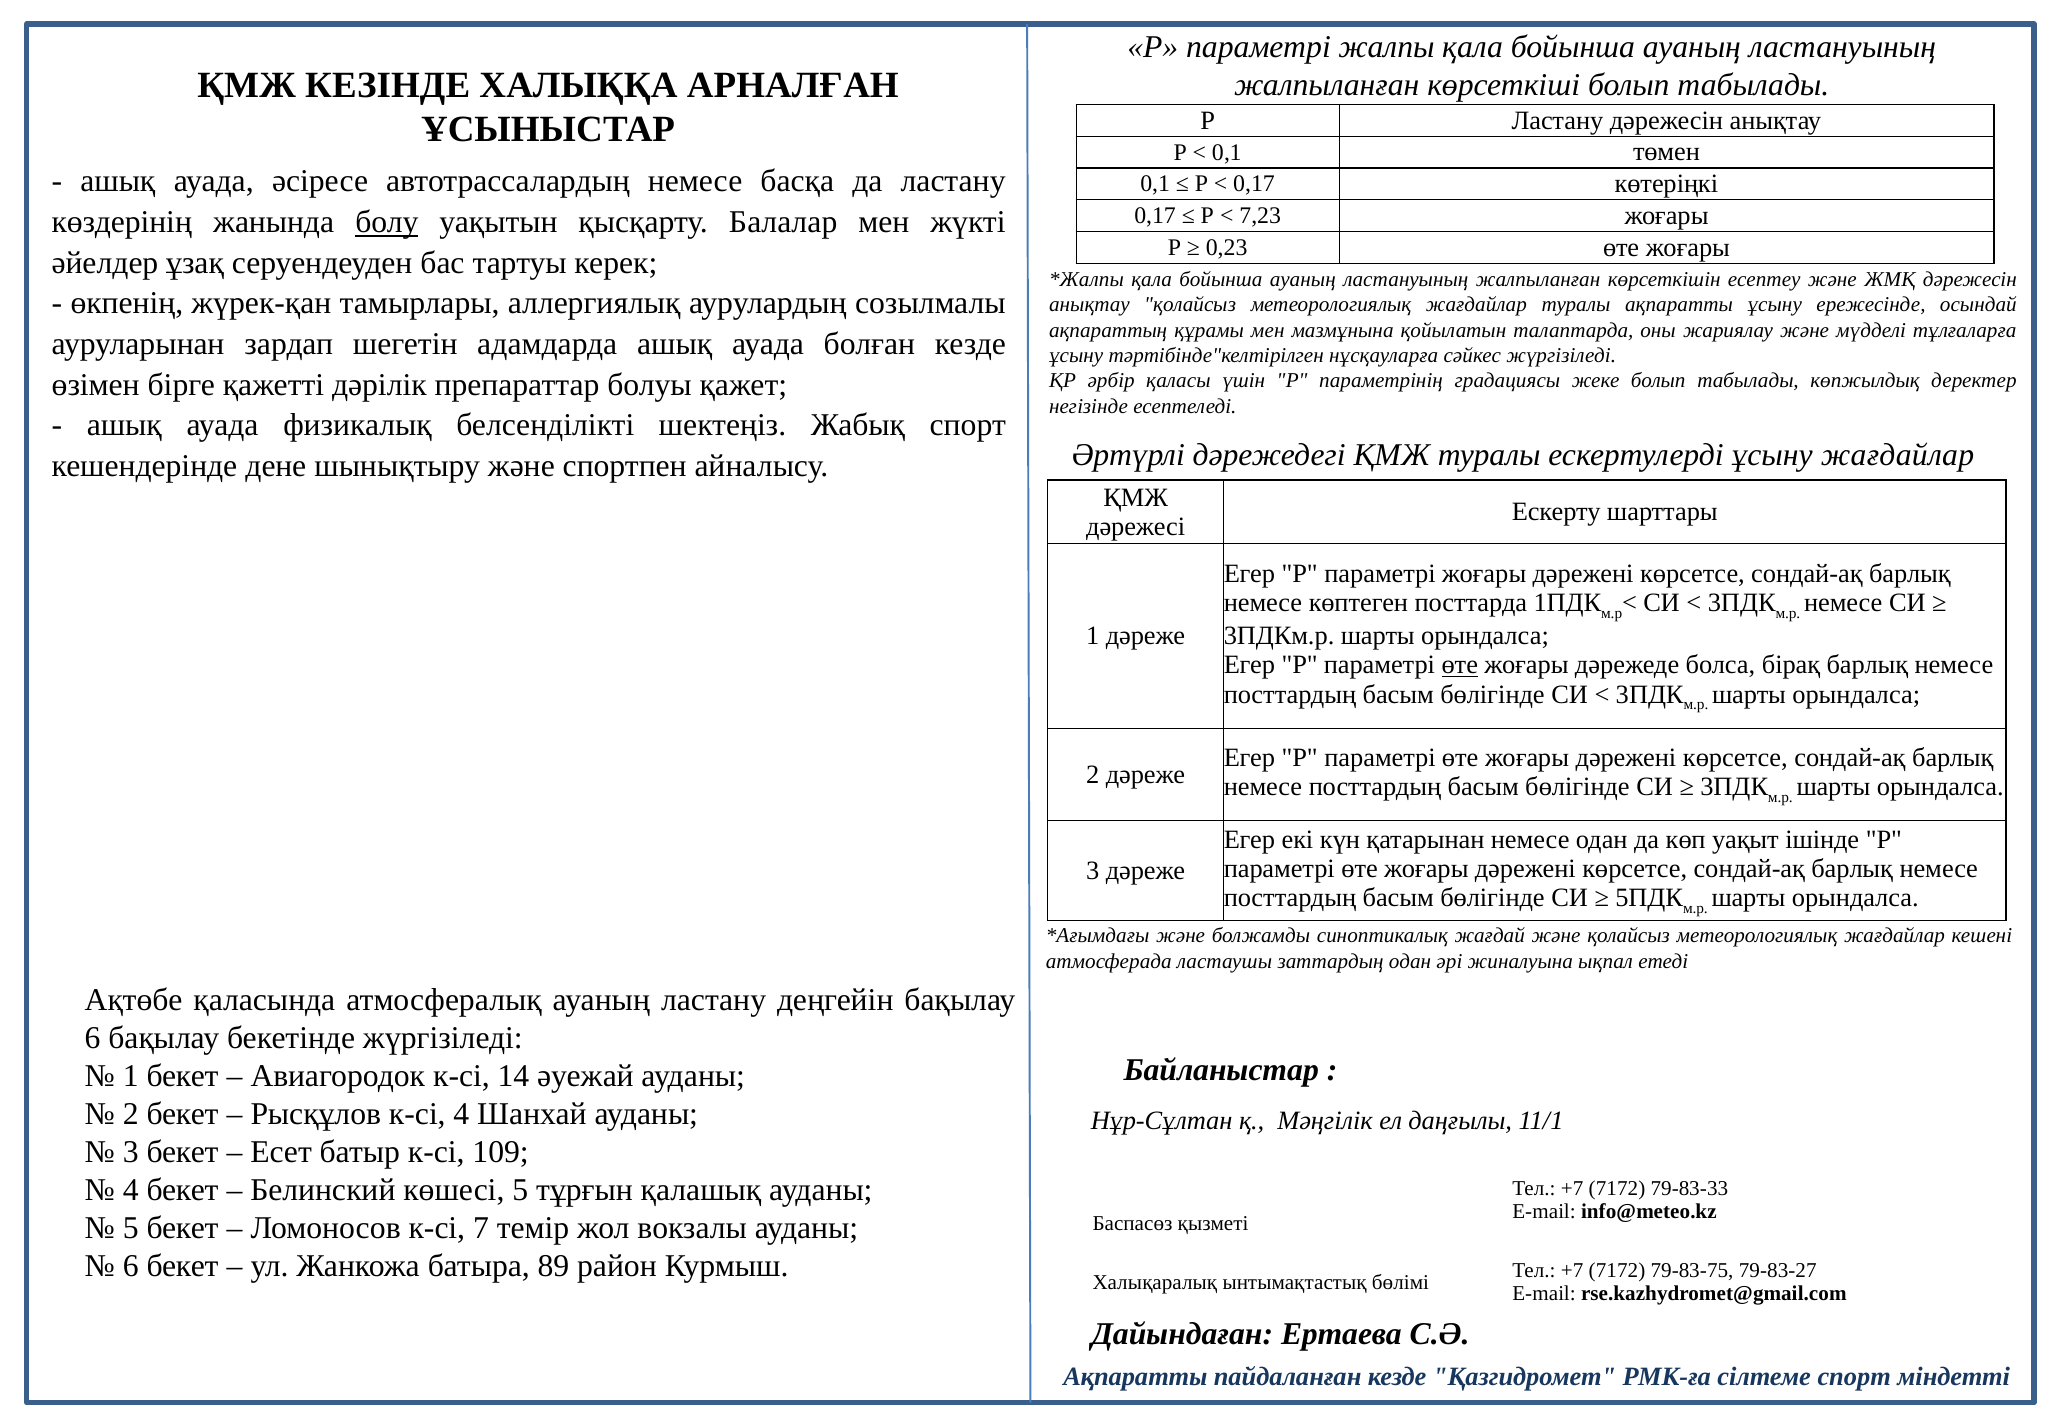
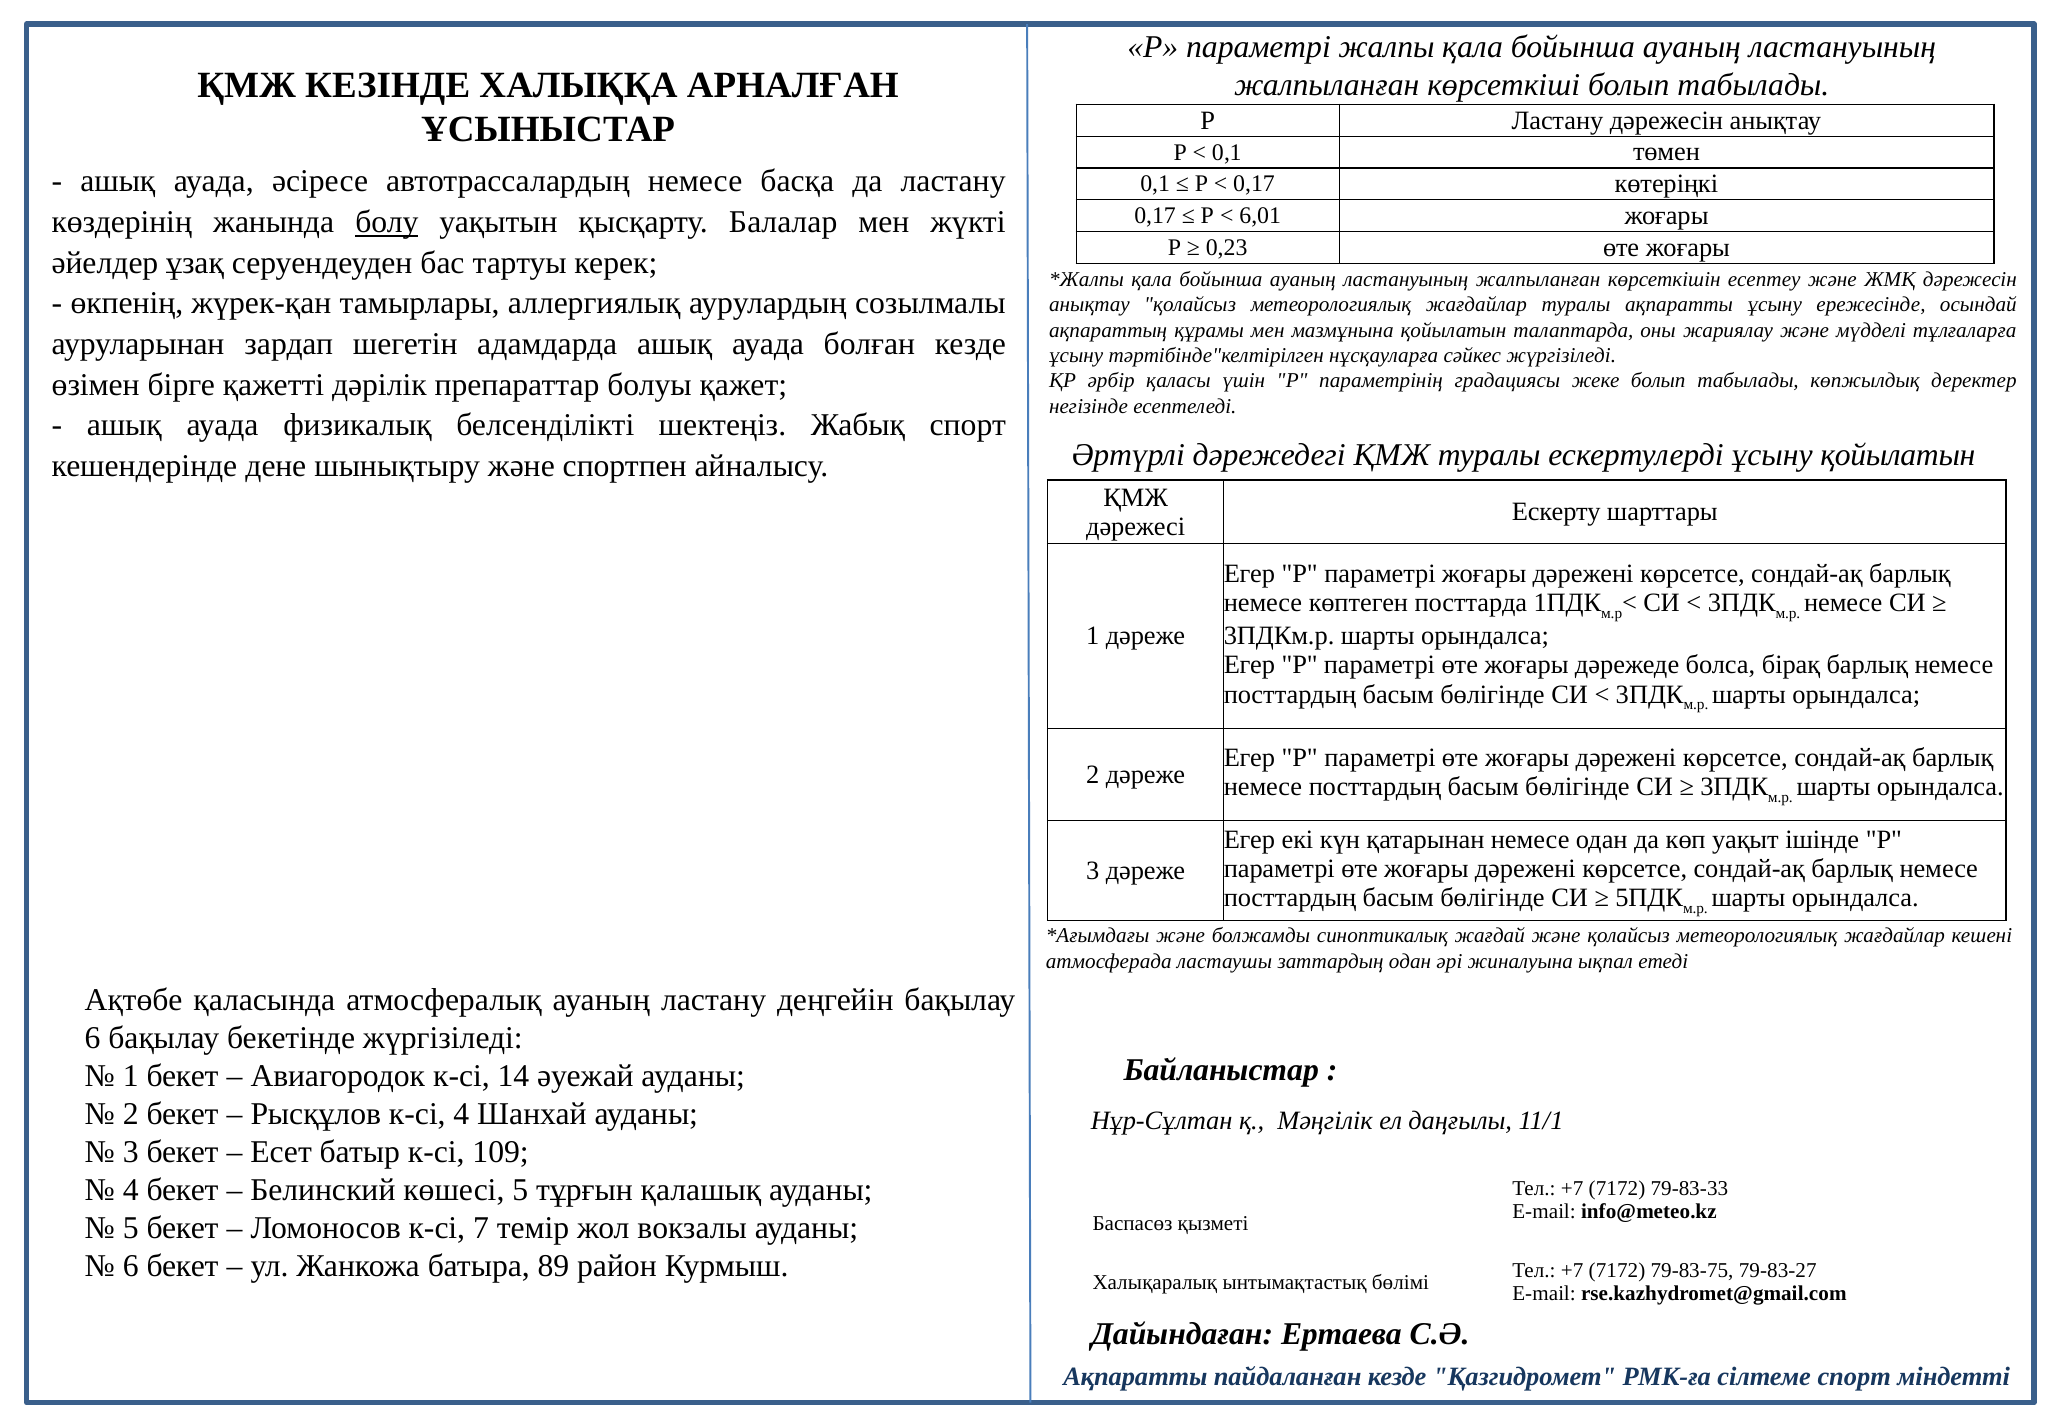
7,23: 7,23 -> 6,01 (1260, 216)
ұсыну жағдайлар: жағдайлар -> қойылатын (1898, 455)
өте underline: present -> none (1460, 665)
